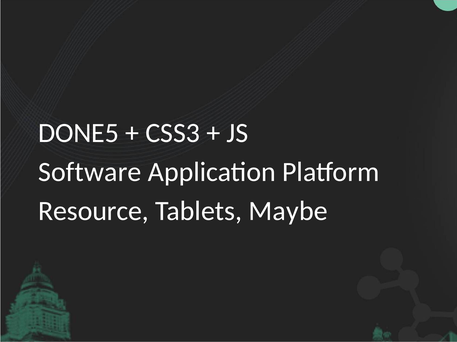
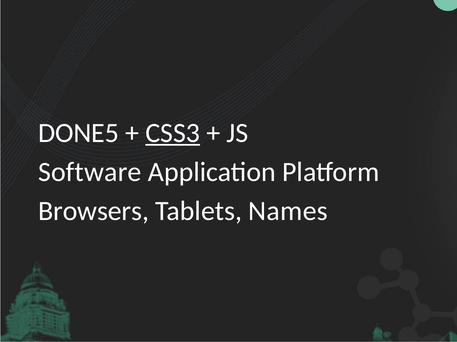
CSS3 underline: none -> present (173, 133)
Resource: Resource -> Browsers (94, 211)
Maybe: Maybe -> Names (288, 211)
